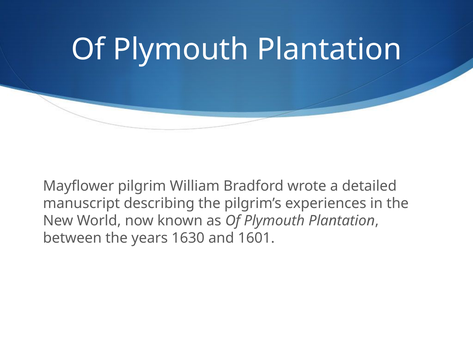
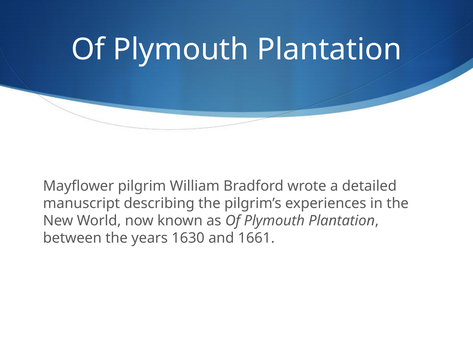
1601: 1601 -> 1661 (256, 238)
